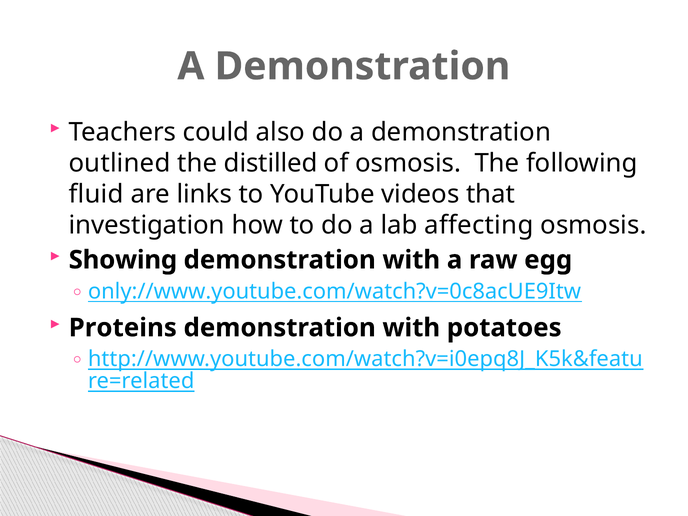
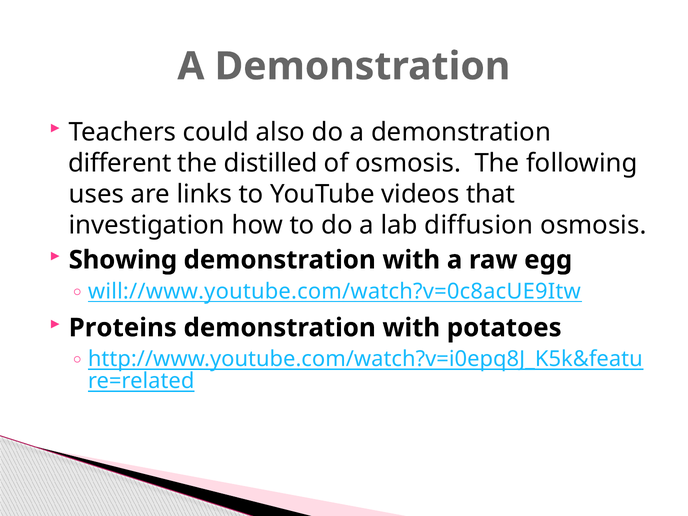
outlined: outlined -> different (120, 163)
fluid: fluid -> uses (96, 194)
affecting: affecting -> diffusion (479, 225)
only://www.youtube.com/watch?v=0c8acUE9Itw: only://www.youtube.com/watch?v=0c8acUE9Itw -> will://www.youtube.com/watch?v=0c8acUE9Itw (334, 291)
